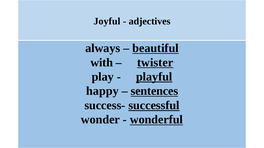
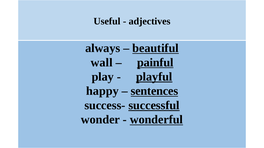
Joyful: Joyful -> Useful (107, 21)
with: with -> wall (102, 63)
twister: twister -> painful (155, 63)
